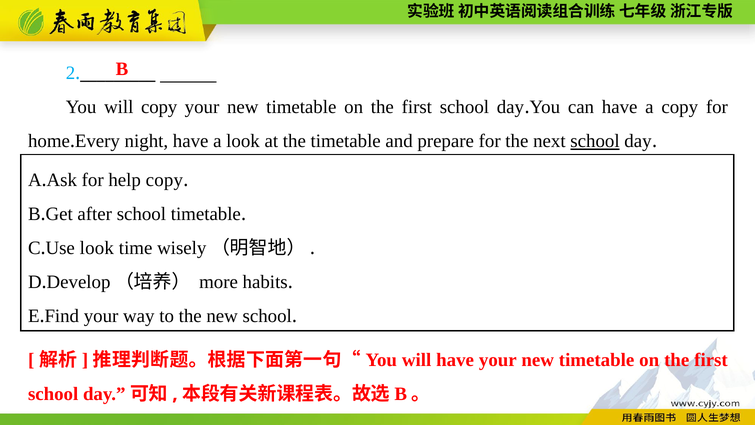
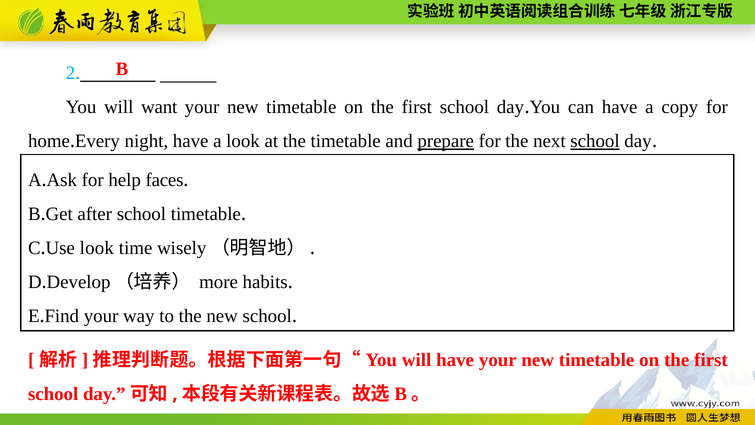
will copy: copy -> want (159, 107)
prepare underline: none -> present (446, 141)
help copy: copy -> faces (165, 180)
